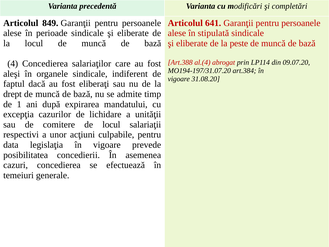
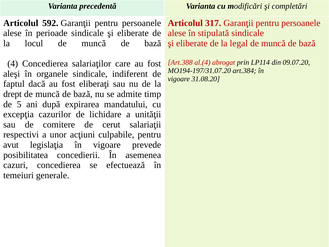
849: 849 -> 592 (50, 23)
641: 641 -> 317 (213, 23)
peste: peste -> legal (239, 43)
1: 1 -> 5 (19, 104)
de locul: locul -> cerut (111, 124)
data: data -> avut (11, 145)
